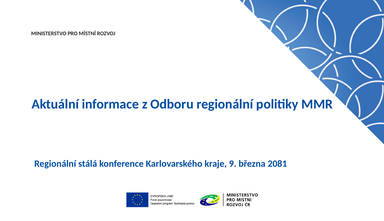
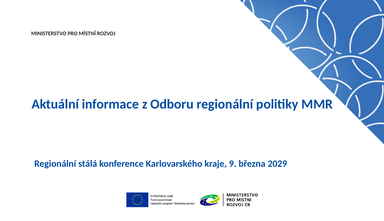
2081: 2081 -> 2029 (277, 164)
